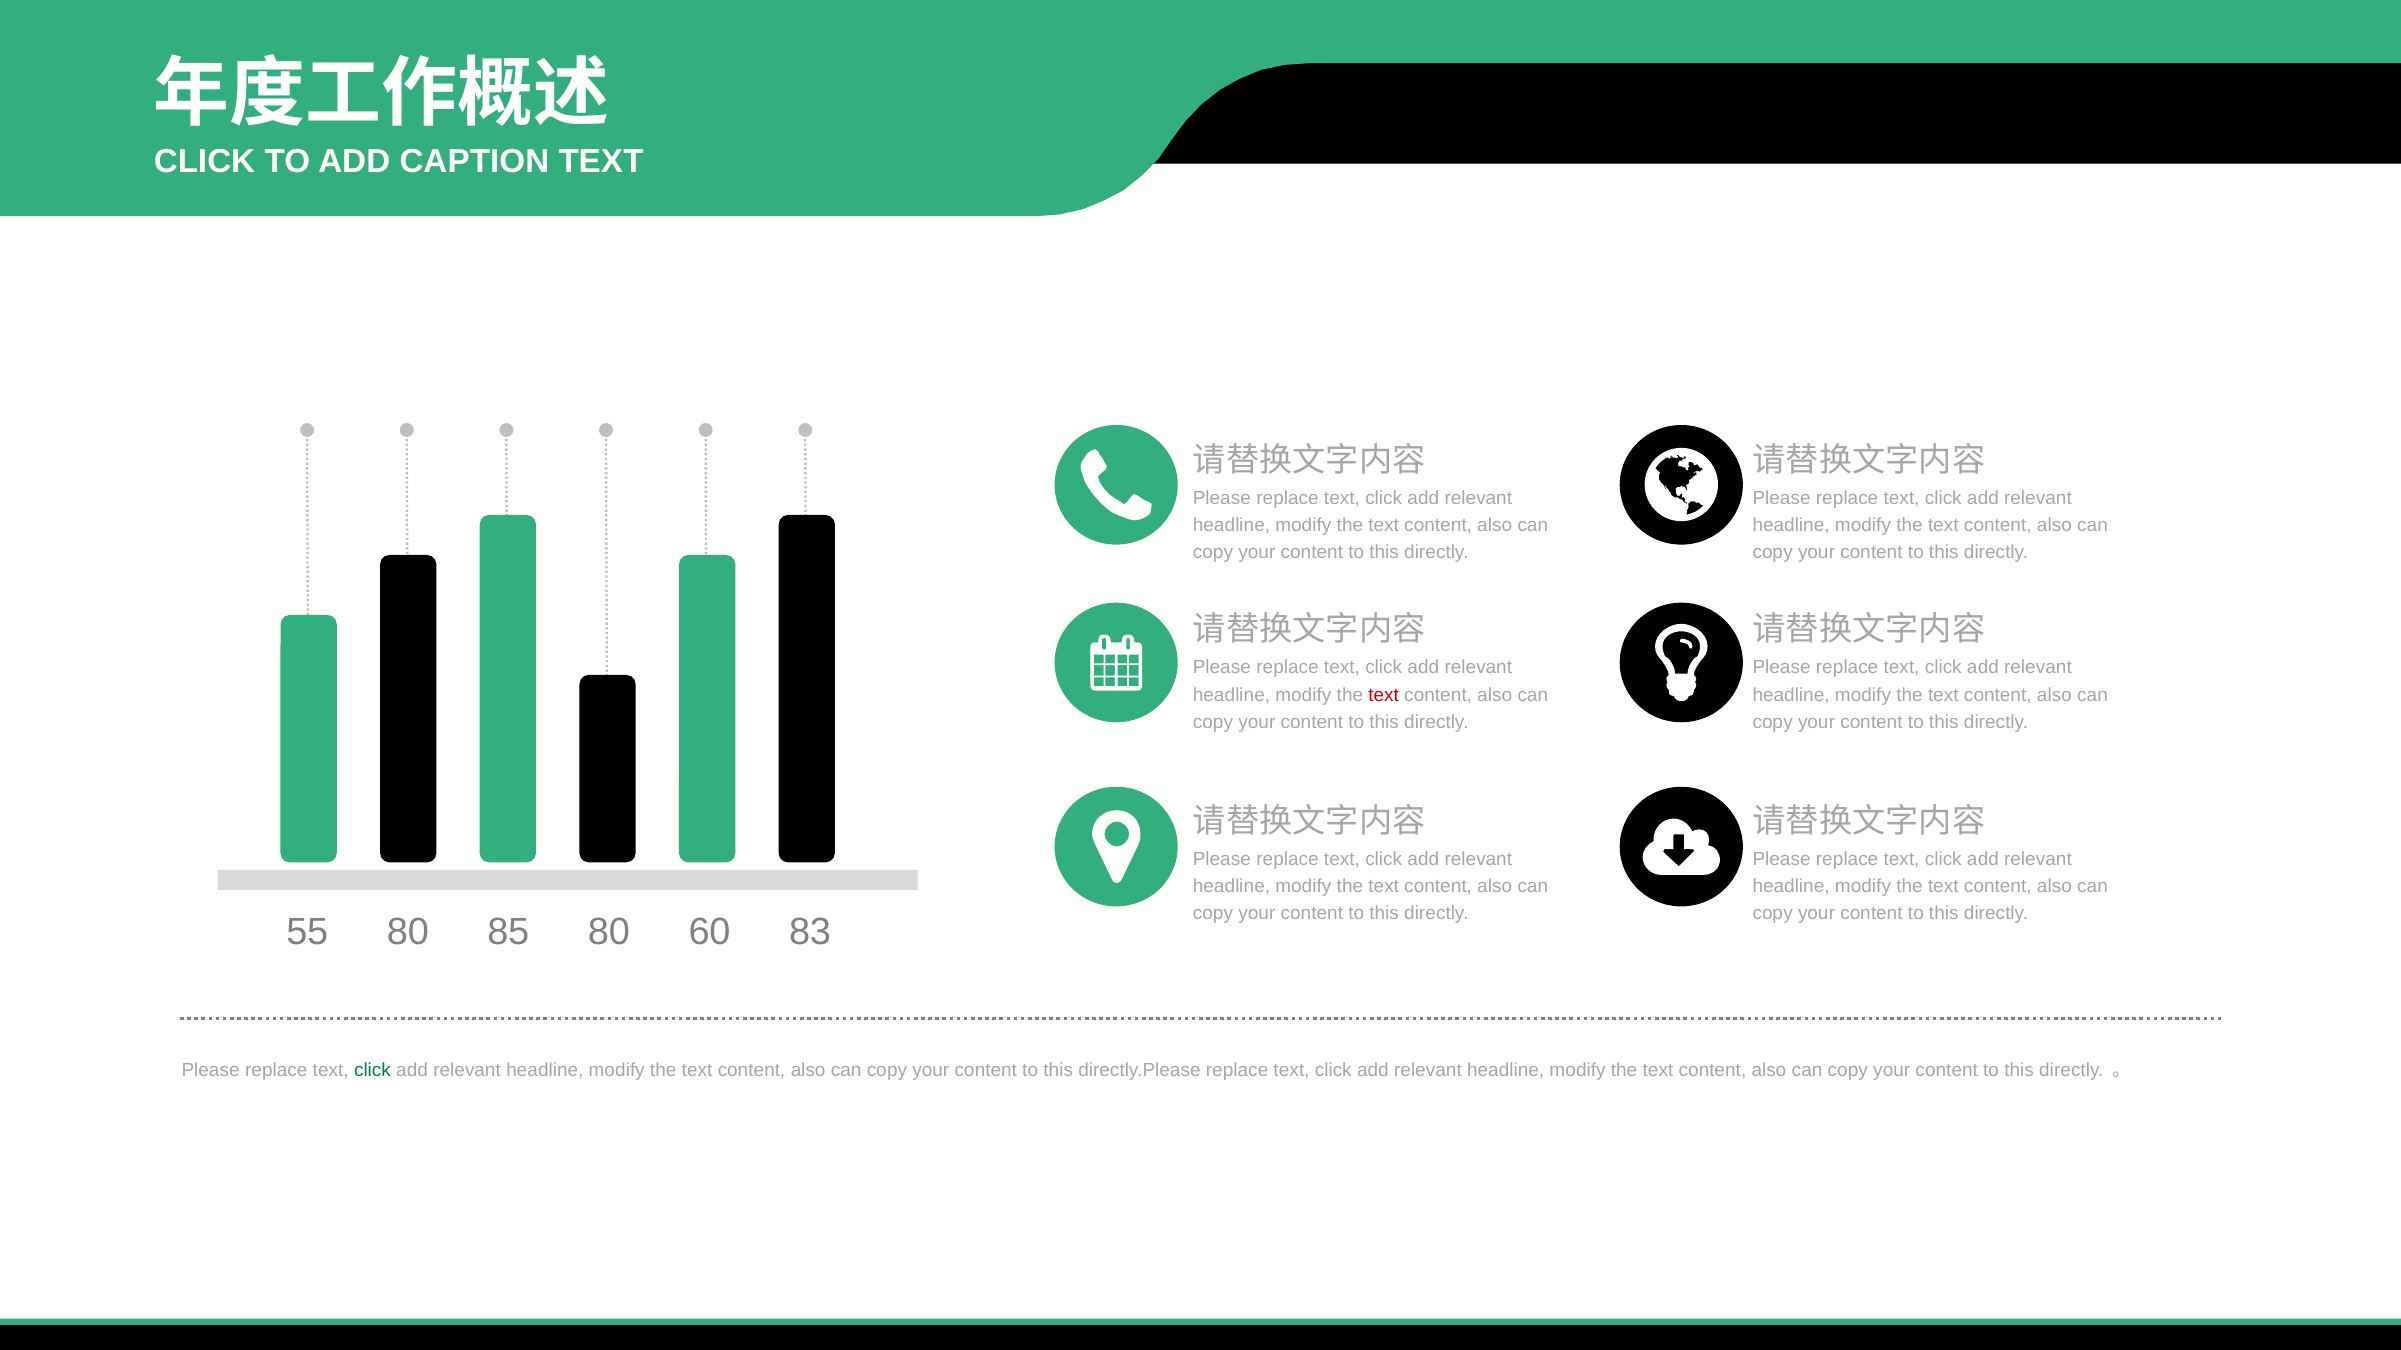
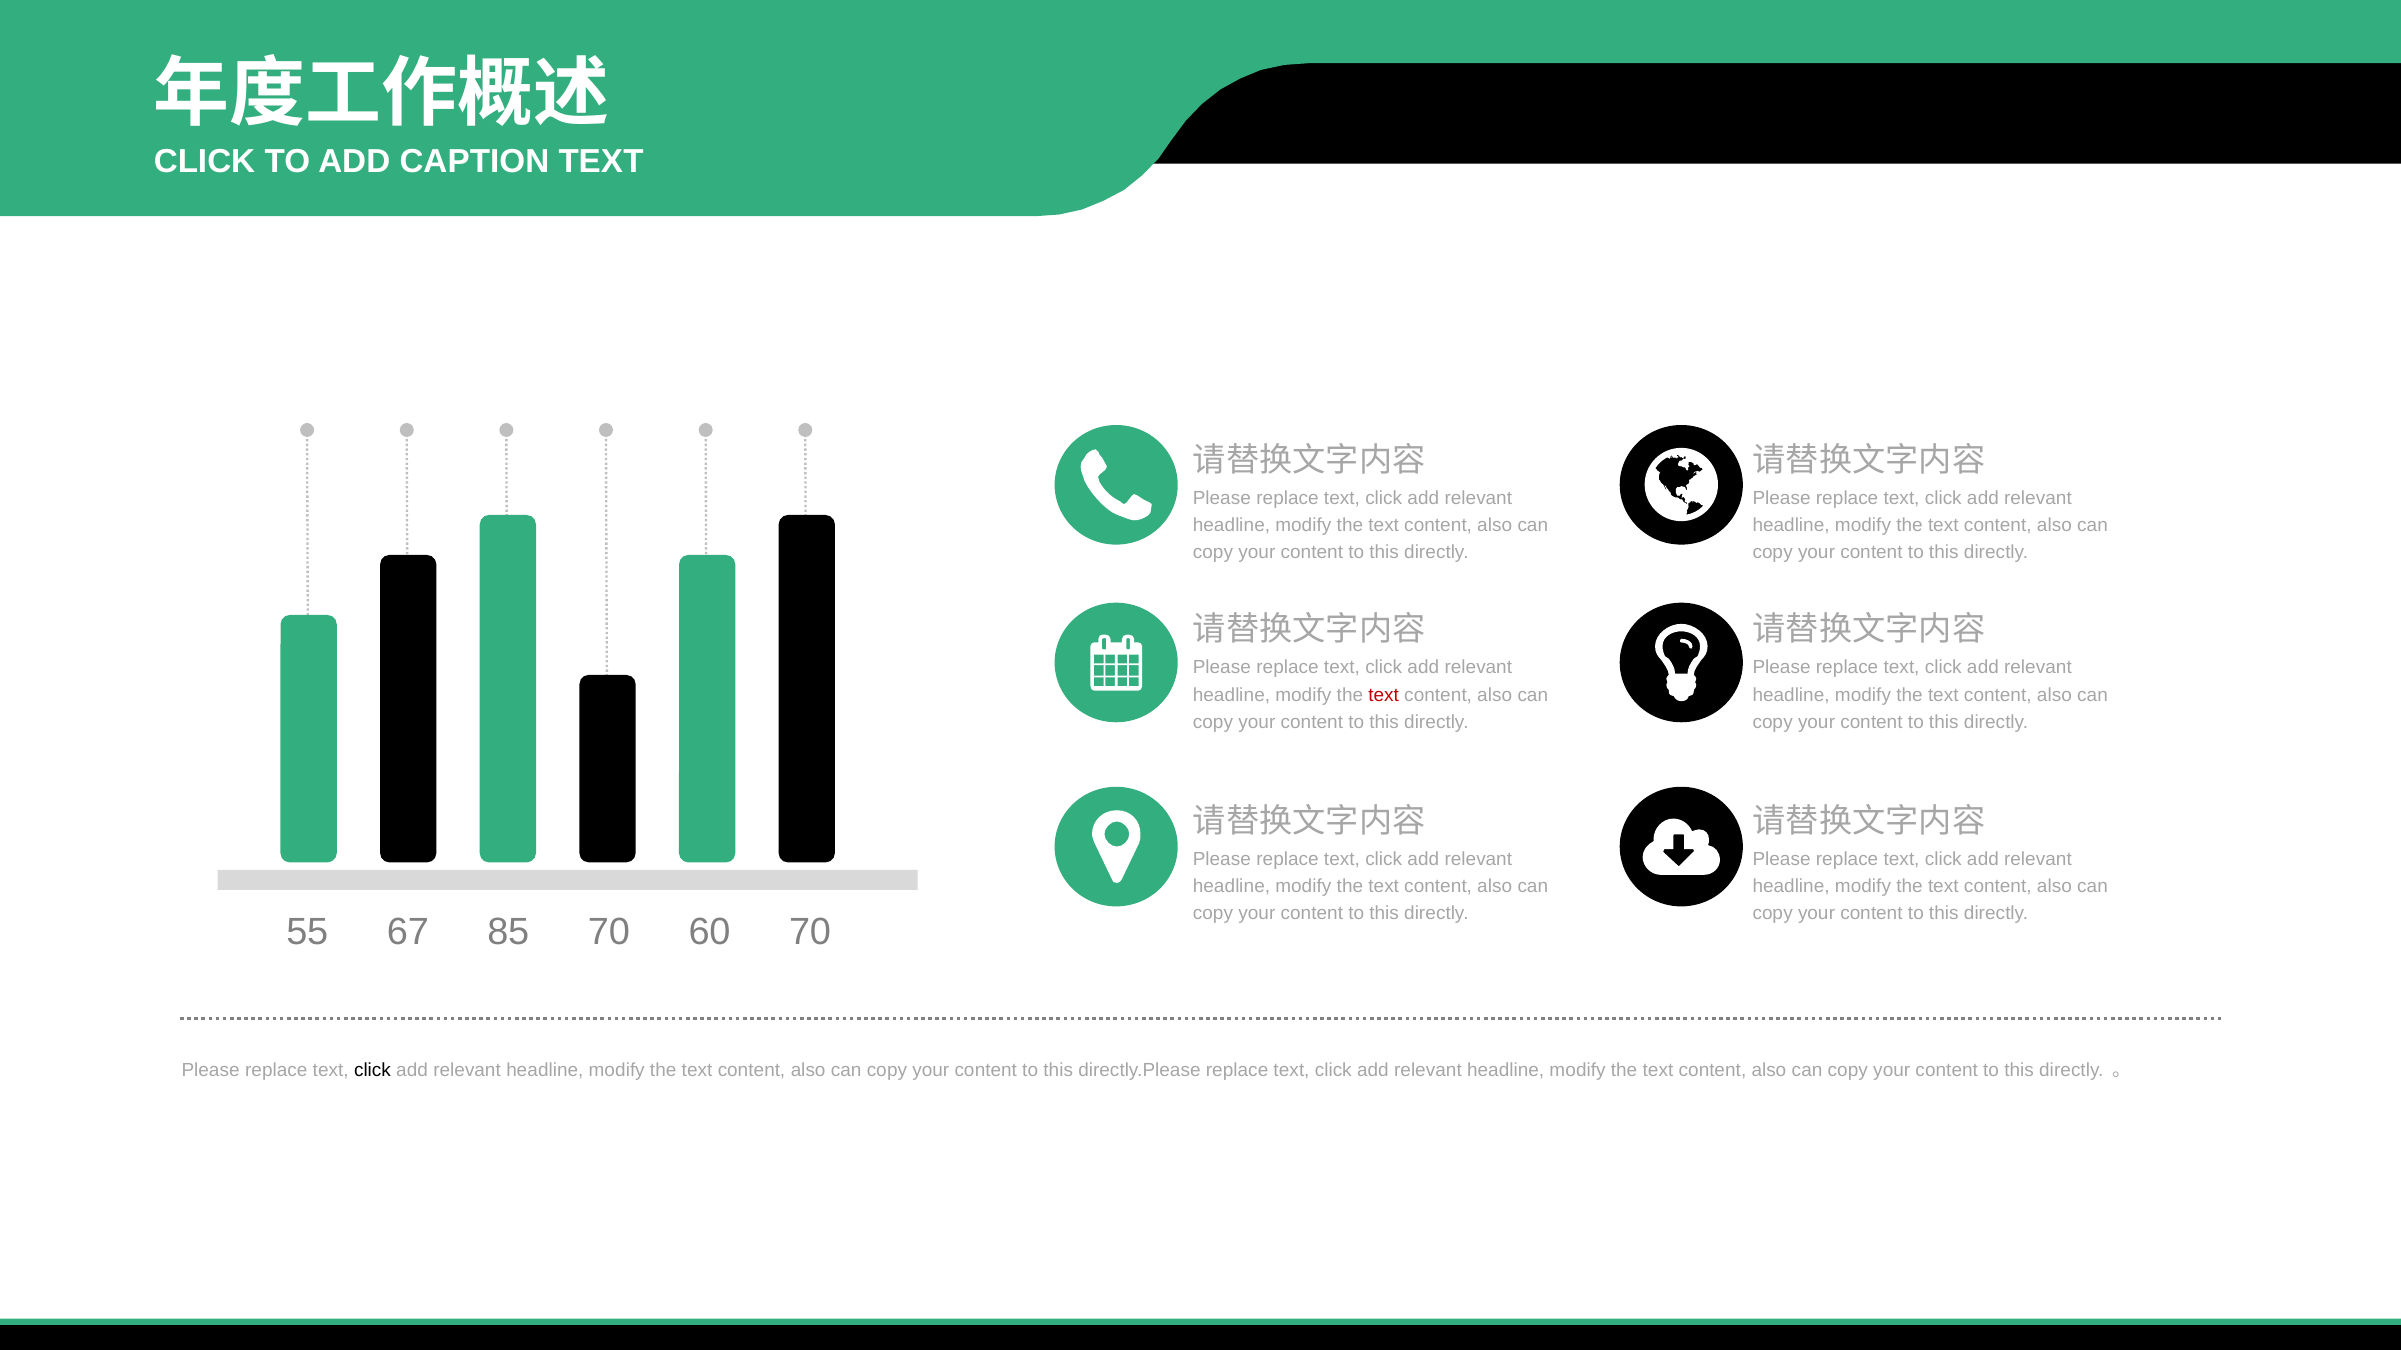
55 80: 80 -> 67 (408, 933)
85 80: 80 -> 70 (609, 933)
60 83: 83 -> 70 (810, 933)
click colour: green -> black (372, 1071)
